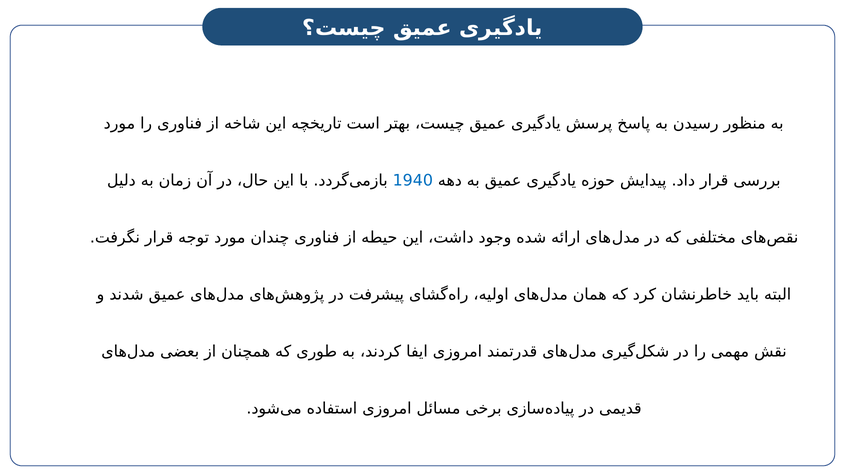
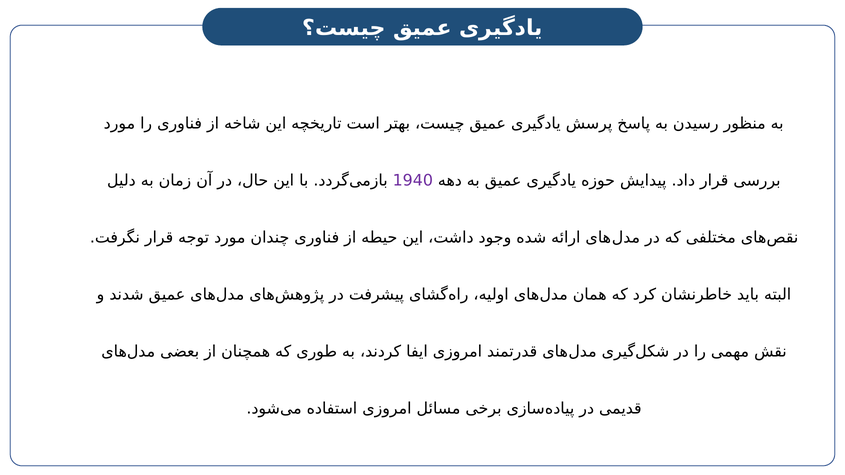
1940 colour: blue -> purple (413, 181)
